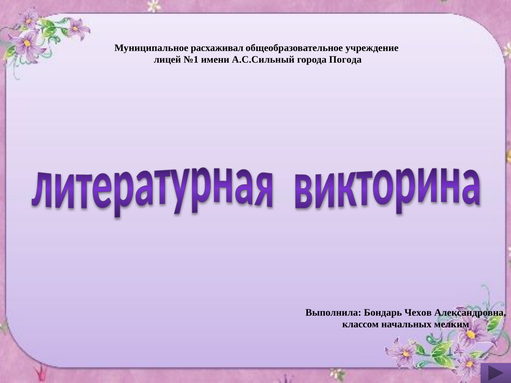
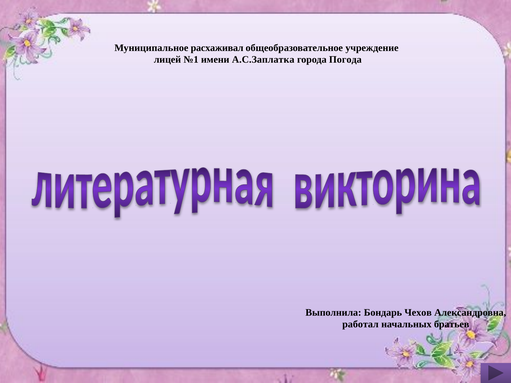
А.С.Сильный: А.С.Сильный -> А.С.Заплатка (263, 60)
классом: классом -> работал (360, 325)
мелким: мелким -> братьев (452, 325)
